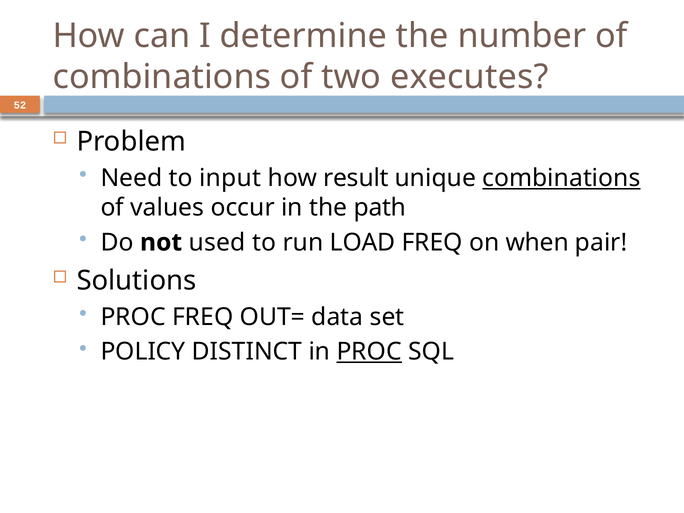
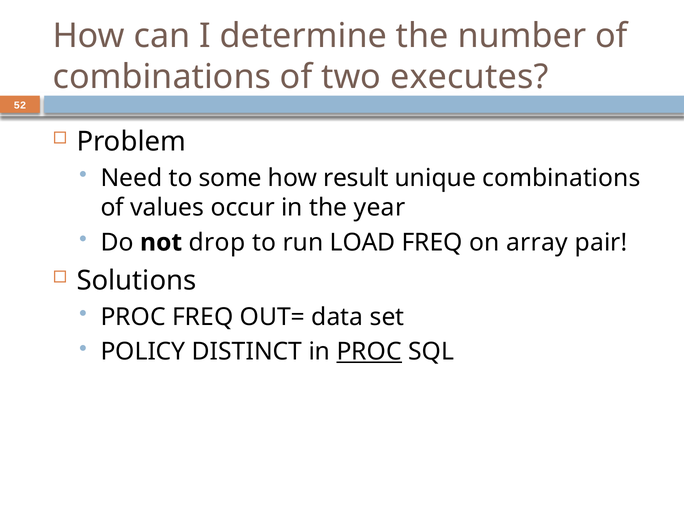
input: input -> some (230, 178)
combinations underline: present -> none (561, 178)
path: path -> year (380, 208)
used: used -> drop (217, 242)
when: when -> array (537, 242)
